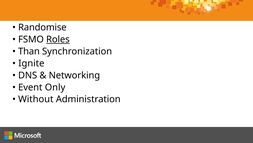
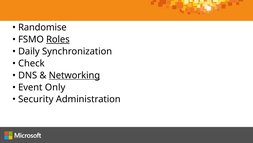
Than: Than -> Daily (29, 51)
Ignite: Ignite -> Check (31, 63)
Networking underline: none -> present (74, 75)
Without: Without -> Security (36, 99)
